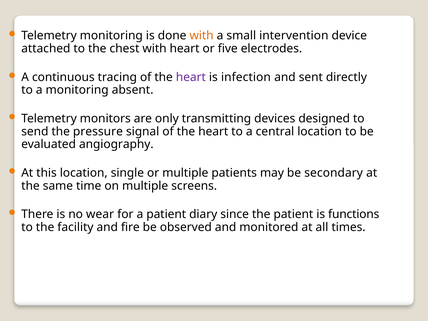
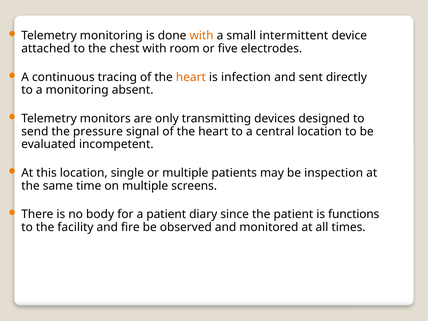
intervention: intervention -> intermittent (294, 36)
with heart: heart -> room (185, 48)
heart colour: purple -> orange (191, 77)
angiography: angiography -> incompetent (116, 144)
secondary: secondary -> inspection (334, 173)
wear: wear -> body (100, 214)
